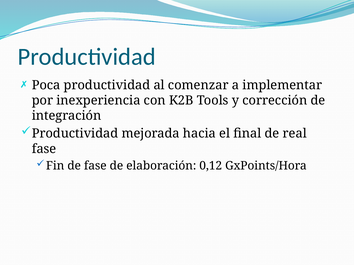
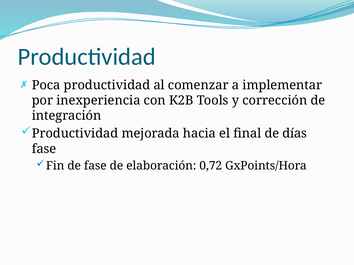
real: real -> días (295, 134)
0,12: 0,12 -> 0,72 (211, 166)
